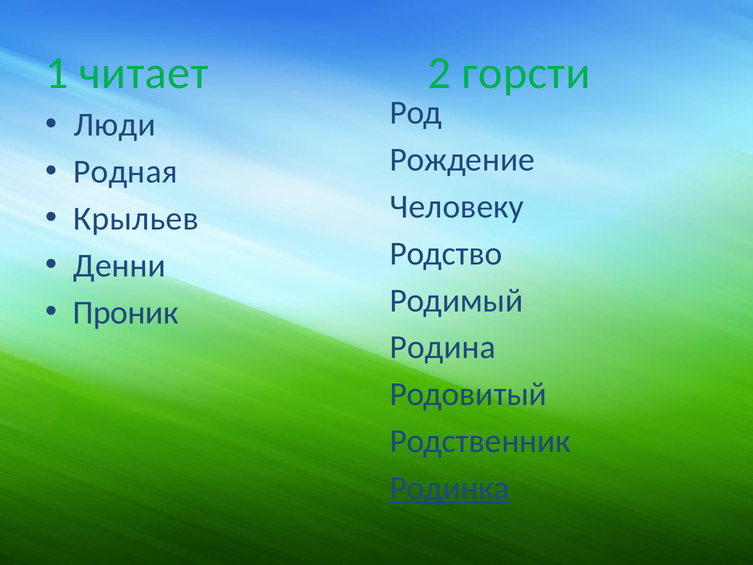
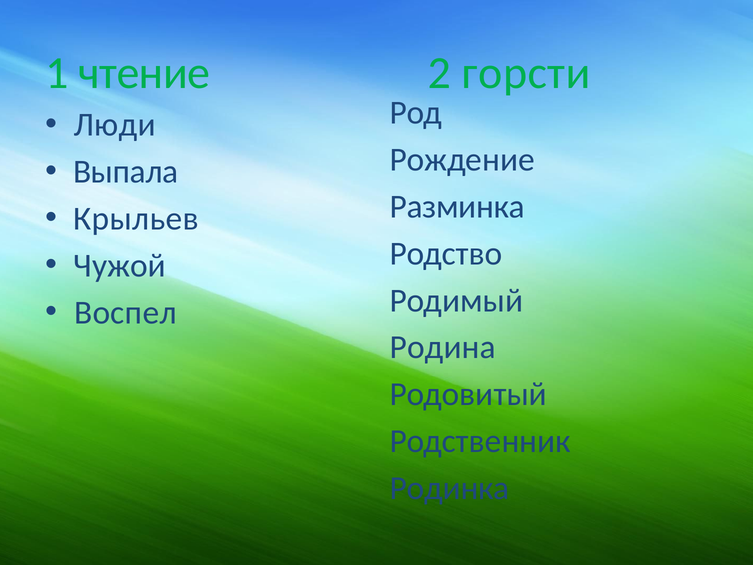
читает: читает -> чтение (144, 73)
Родная: Родная -> Выпала (126, 172)
Человеку: Человеку -> Разминка (457, 207)
Денни: Денни -> Чужой (120, 265)
Проник: Проник -> Воспел (125, 312)
Родинка underline: present -> none (450, 488)
